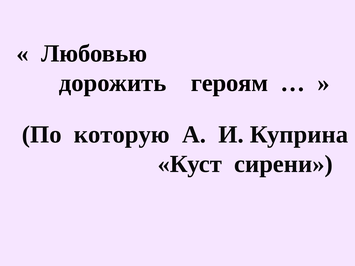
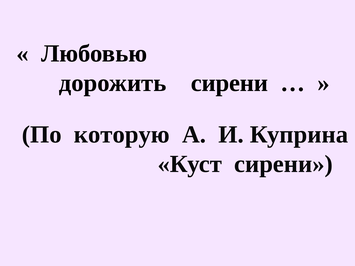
дорожить героям: героям -> сирени (230, 83)
